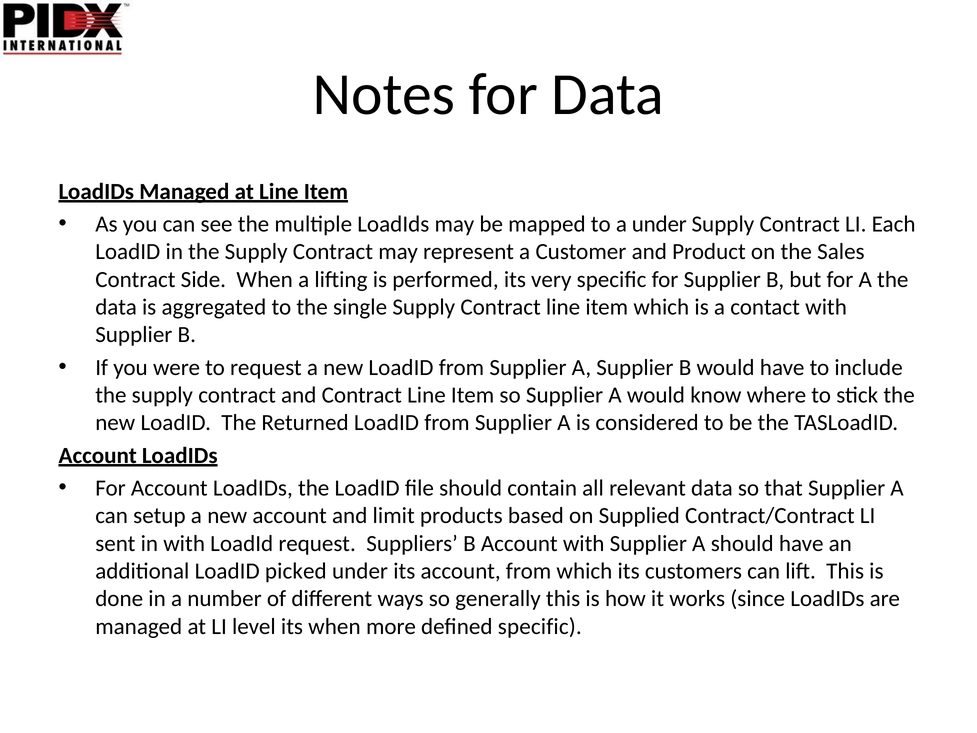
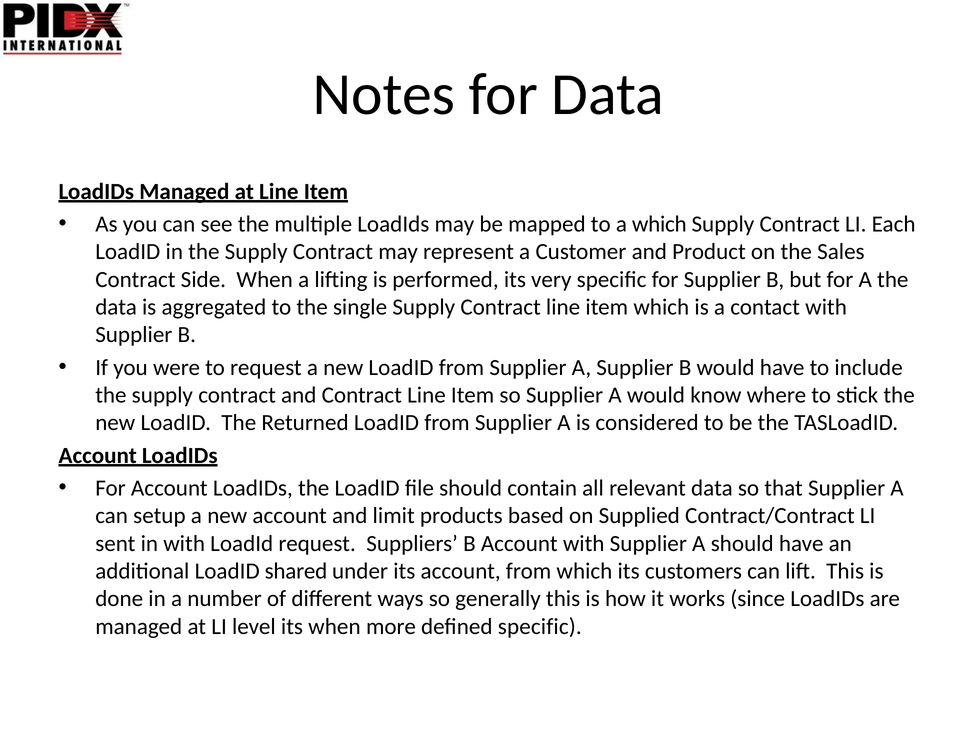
a under: under -> which (659, 224)
picked: picked -> shared (296, 571)
